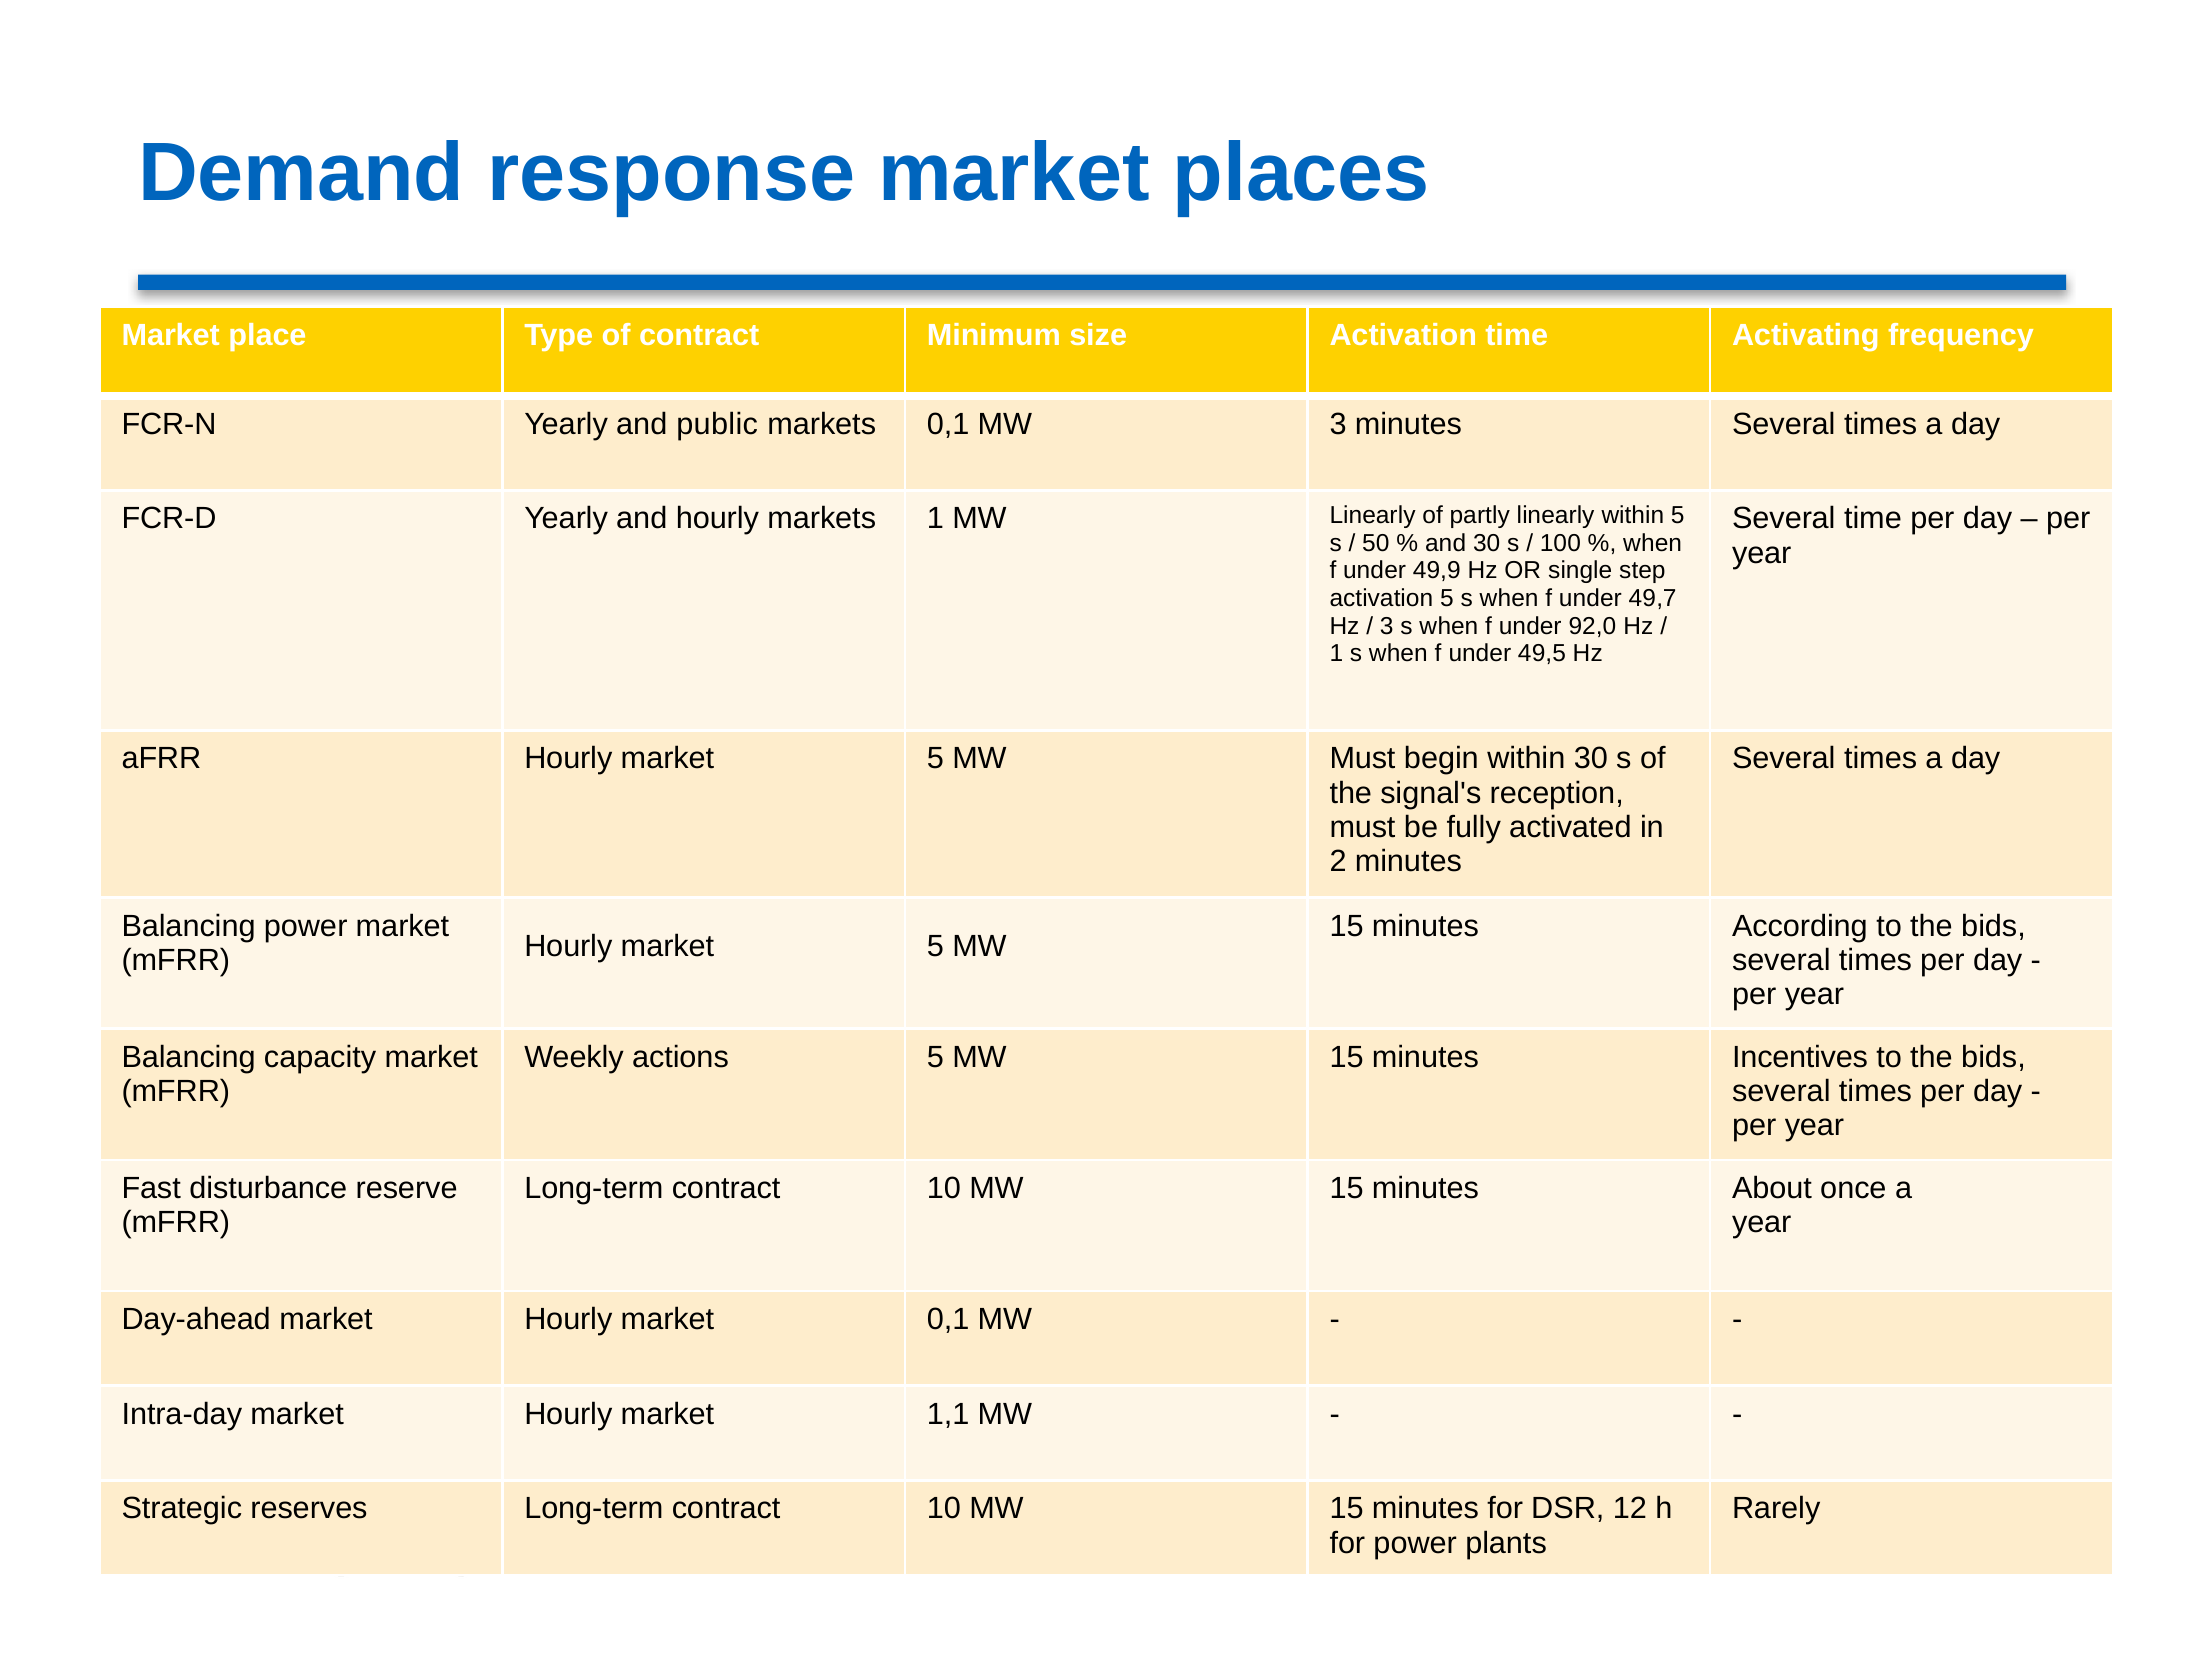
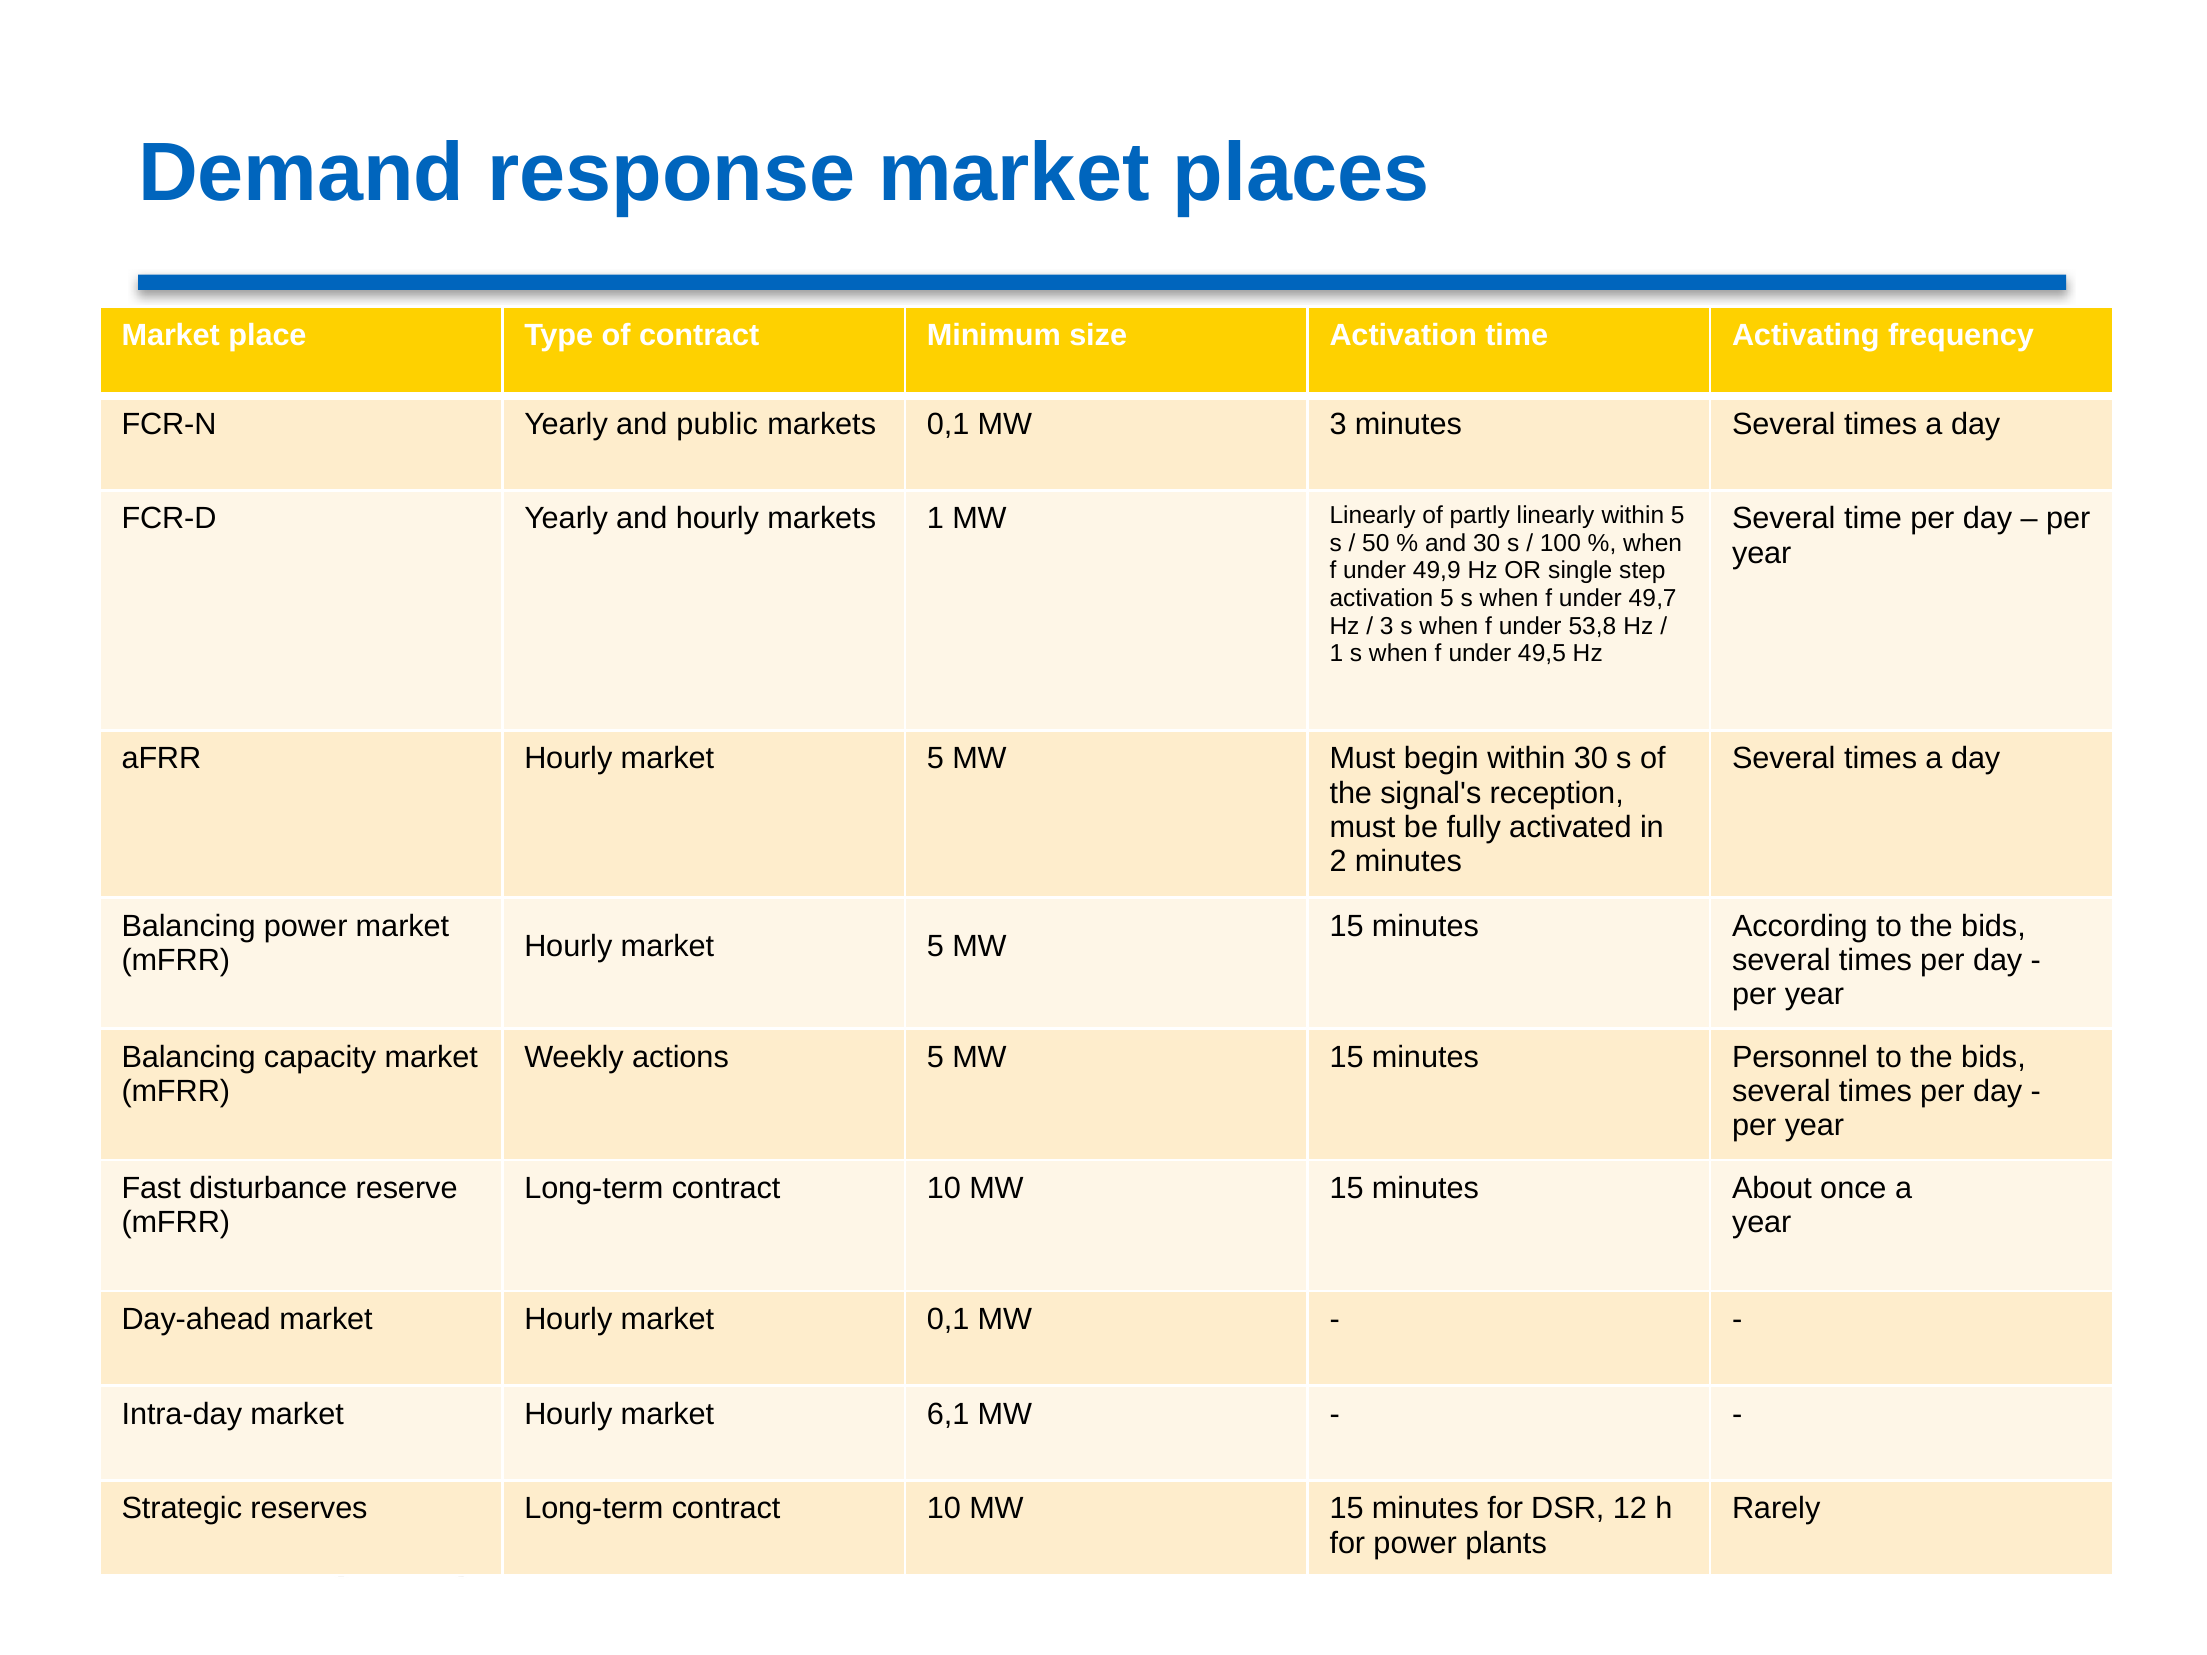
92,0: 92,0 -> 53,8 (1592, 626)
Incentives: Incentives -> Personnel (1800, 1057)
1,1: 1,1 -> 6,1 (948, 1414)
